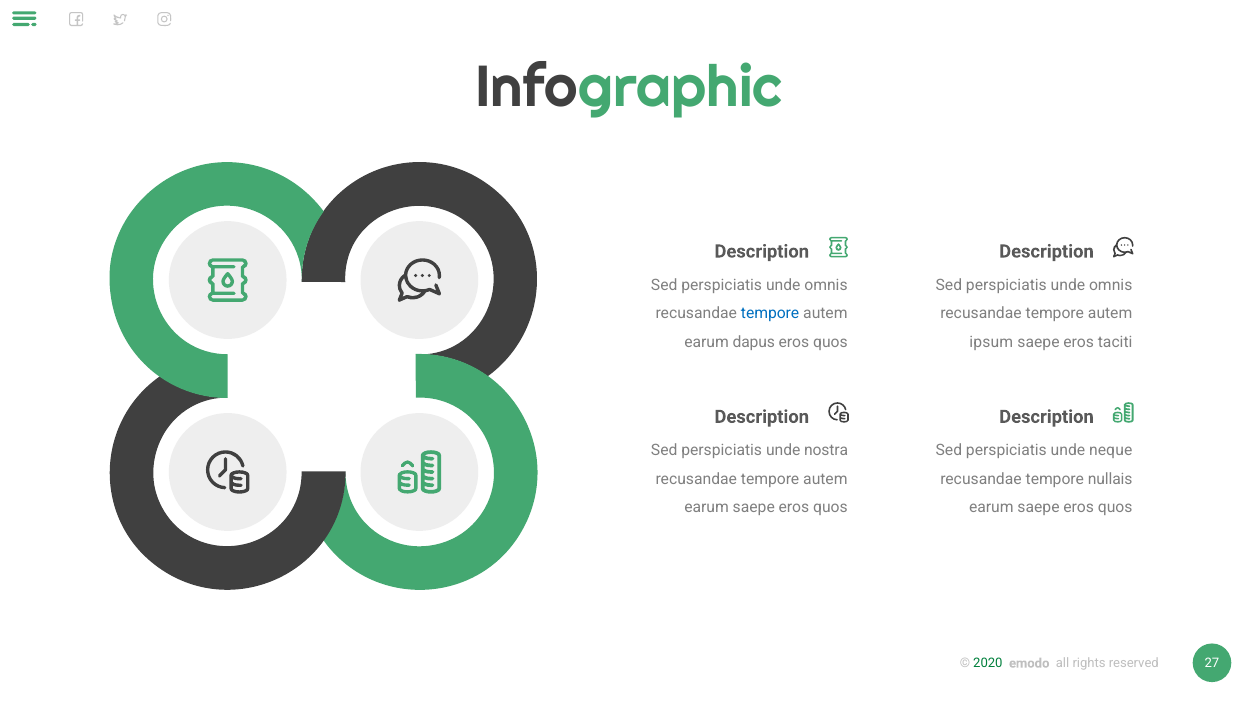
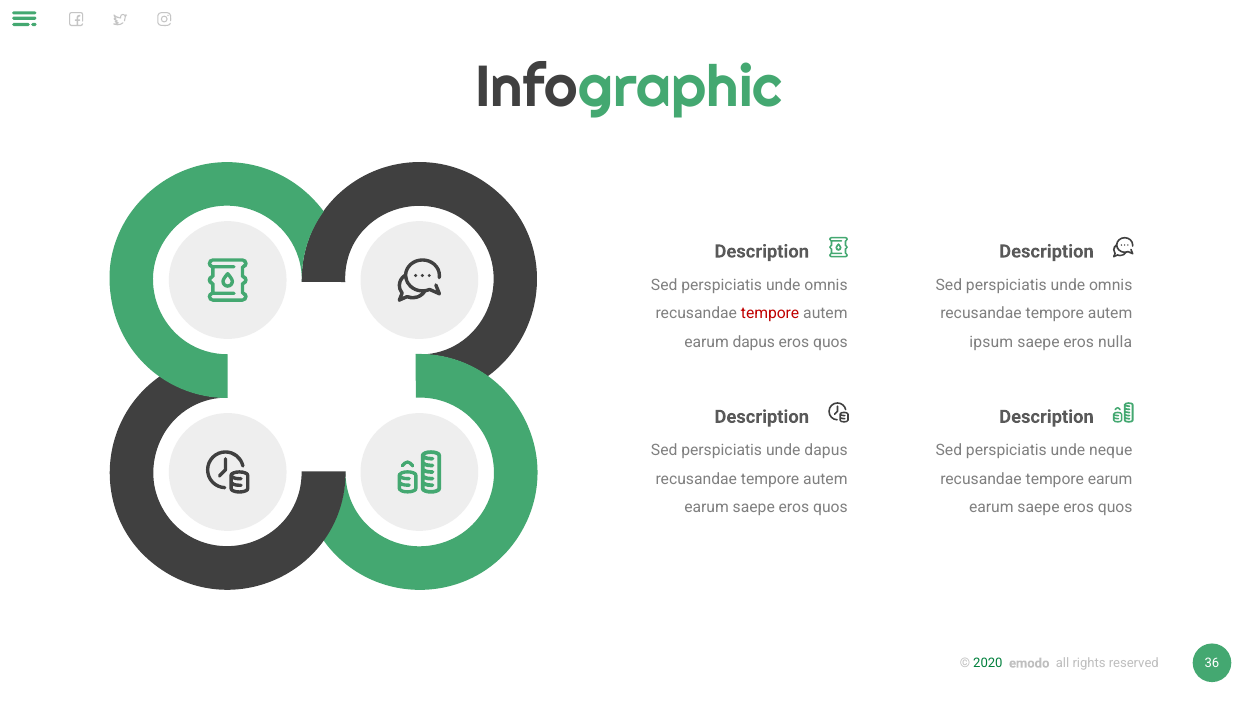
tempore colour: blue -> red (770, 314)
taciti: taciti -> nulla (1115, 342)
unde nostra: nostra -> dapus (826, 450)
tempore nullais: nullais -> earum (1110, 479)
27: 27 -> 36 (1212, 663)
